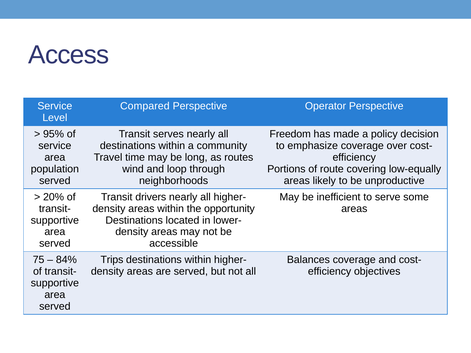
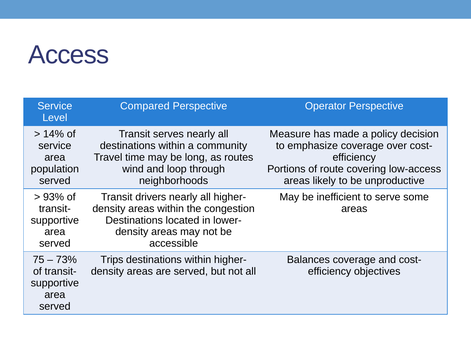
95%: 95% -> 14% (54, 134)
Freedom: Freedom -> Measure (290, 134)
low-equally: low-equally -> low-access (415, 169)
20%: 20% -> 93% (54, 197)
opportunity: opportunity -> congestion (229, 209)
84%: 84% -> 73% (66, 260)
